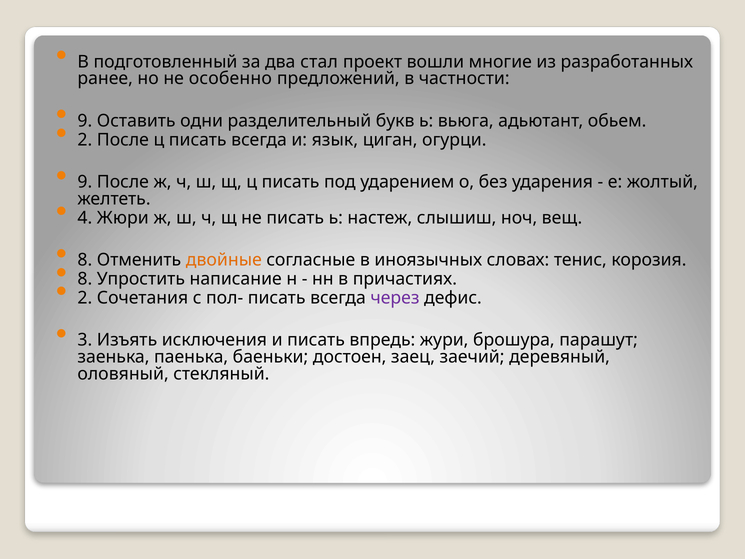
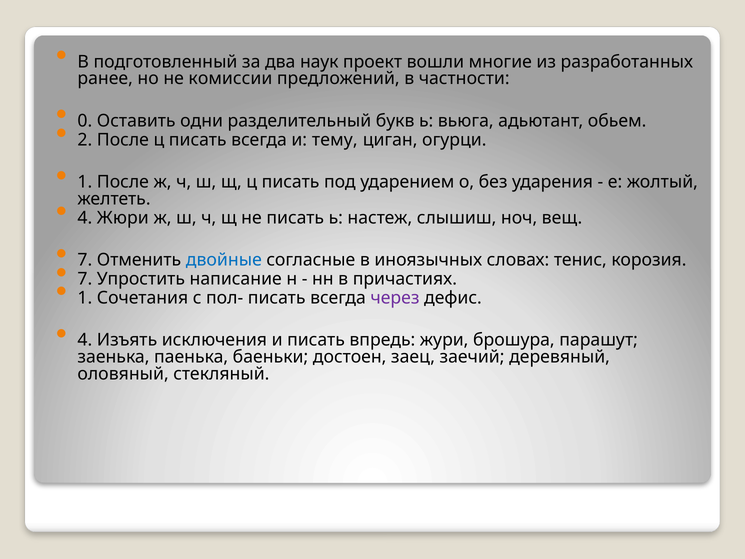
стал: стал -> наук (319, 62)
особенно: особенно -> комиссии (230, 79)
9: 9 -> 0 (85, 121)
язык: язык -> тему (335, 140)
9: 9 -> 1 (85, 182)
8: 8 -> 7 (85, 260)
двойные colour: orange -> blue (224, 260)
8: 8 -> 7 (85, 279)
2: 2 -> 1 (85, 298)
3: 3 -> 4 (85, 340)
